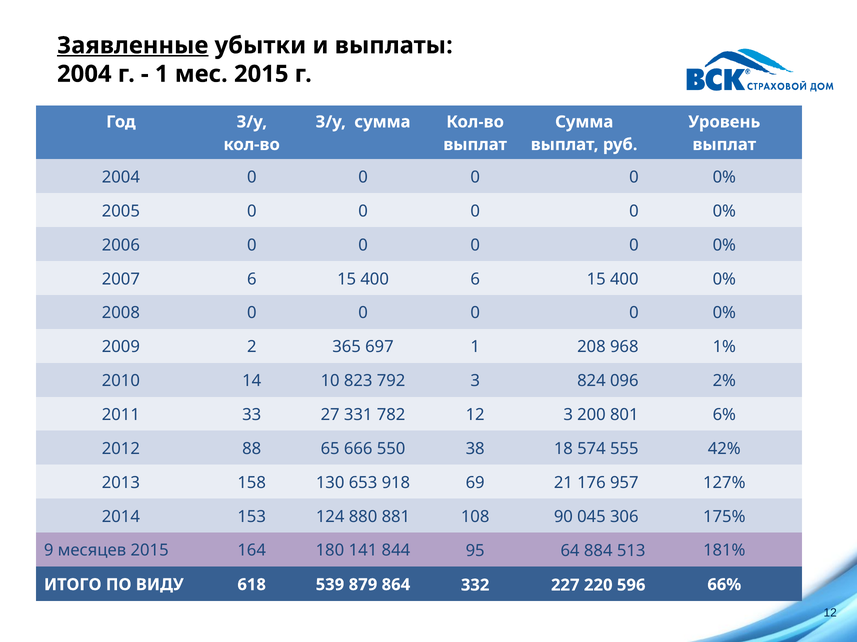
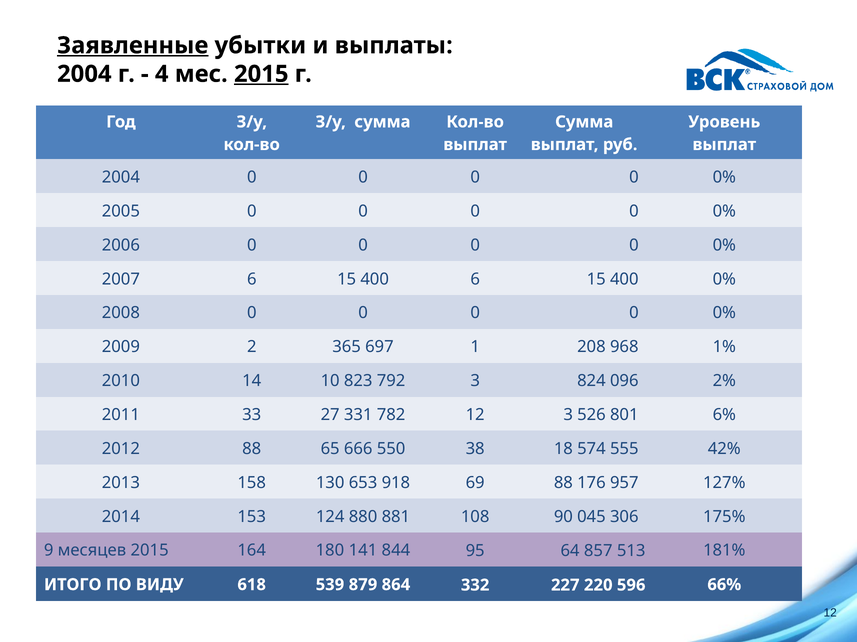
1: 1 -> 4 (162, 74)
2015 underline: none -> present (261, 74)
200: 200 -> 526 (591, 415)
69 21: 21 -> 88 (563, 483)
884: 884 -> 857 (598, 552)
